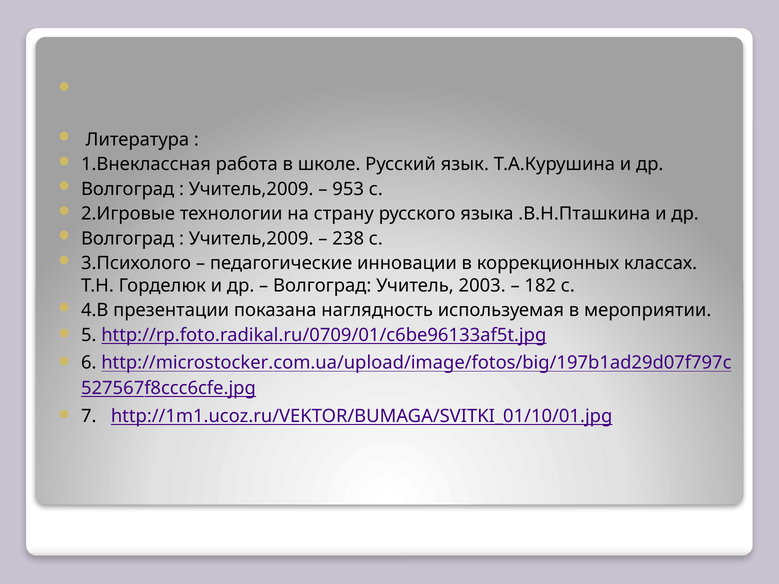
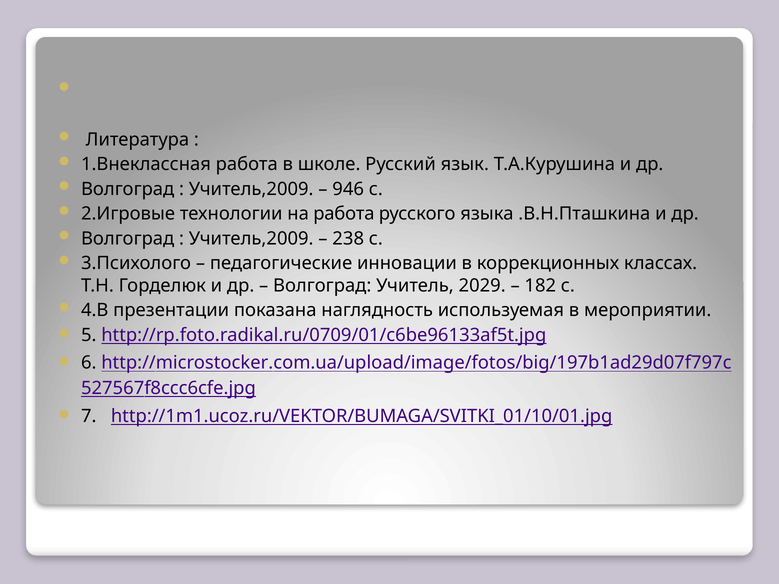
953: 953 -> 946 (348, 189)
на страну: страну -> работа (344, 214)
2003: 2003 -> 2029 (482, 286)
